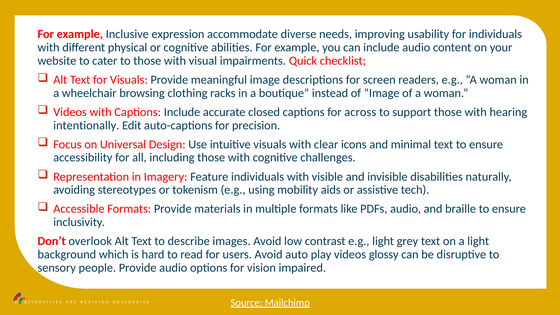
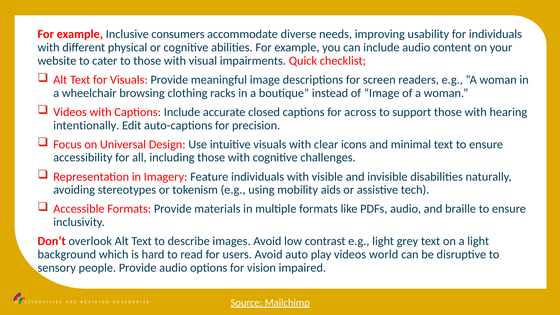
expression: expression -> consumers (178, 34)
glossy: glossy -> world (384, 254)
